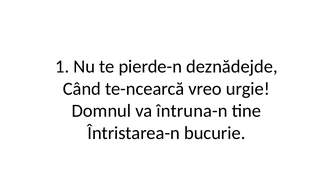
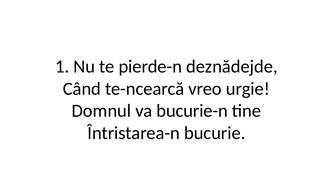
întruna-n: întruna-n -> bucurie-n (192, 111)
